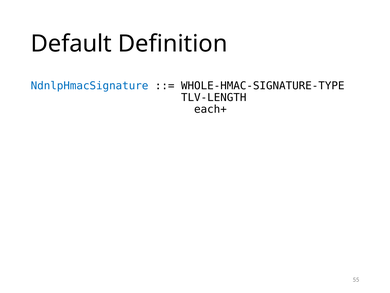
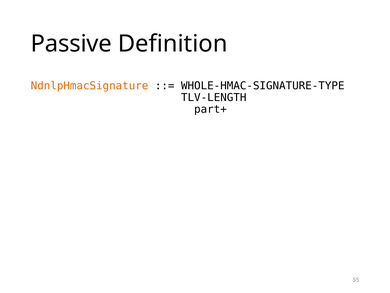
Default: Default -> Passive (71, 44)
NdnlpHmacSignature colour: blue -> orange (90, 86)
each+: each+ -> part+ (210, 109)
